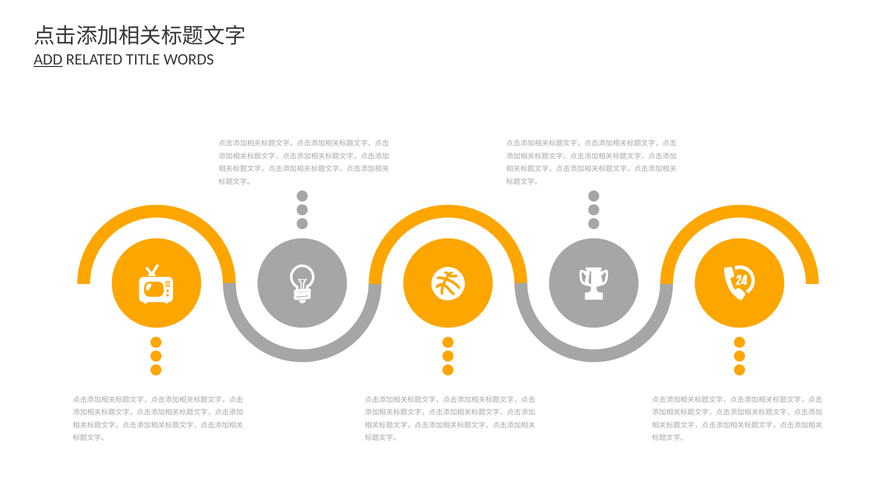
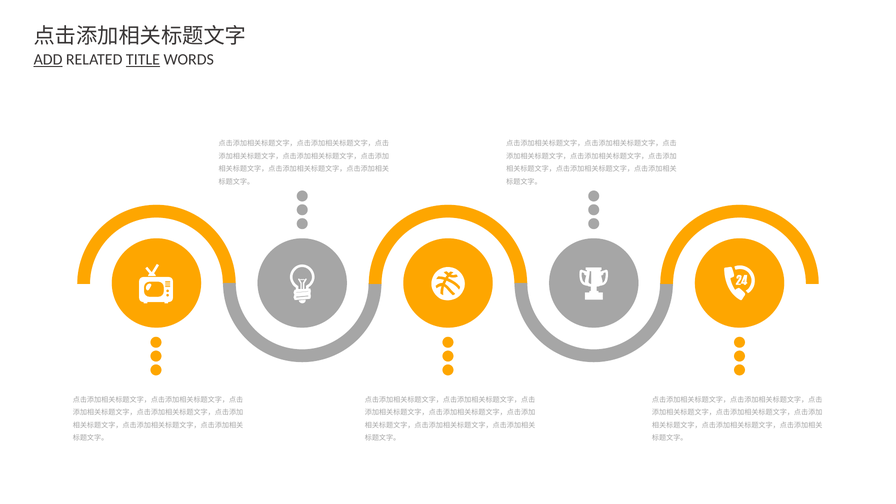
TITLE underline: none -> present (143, 60)
